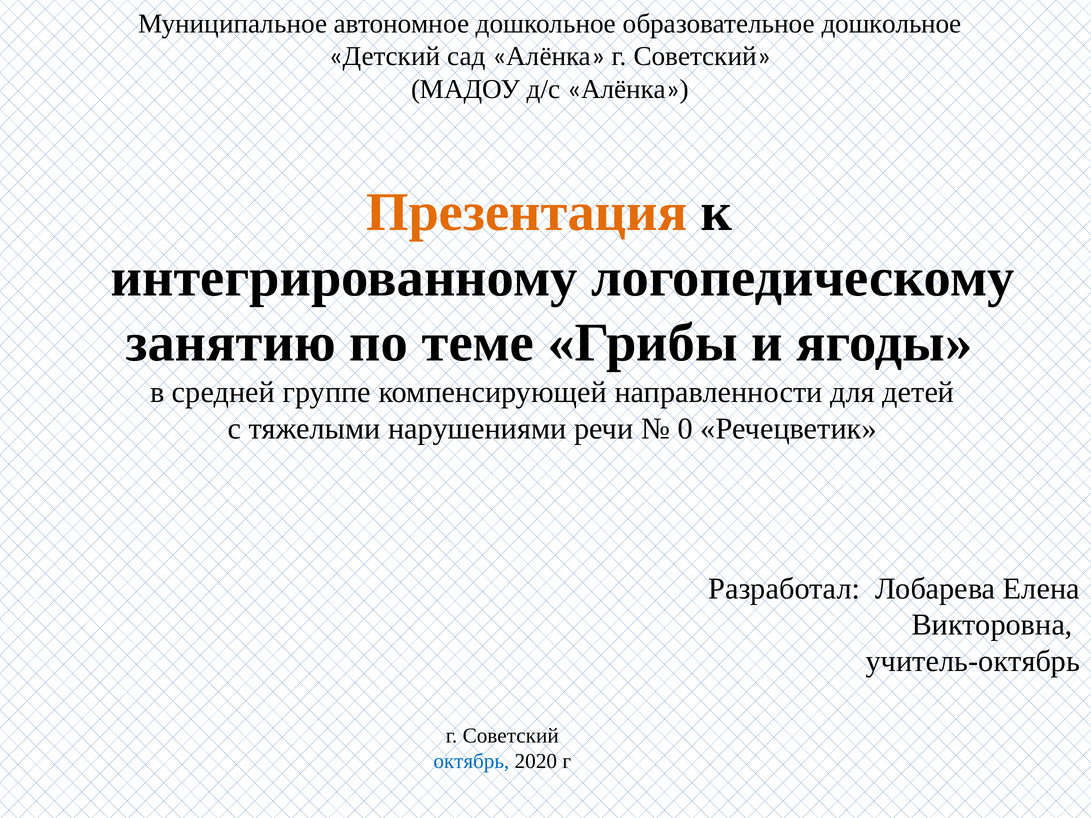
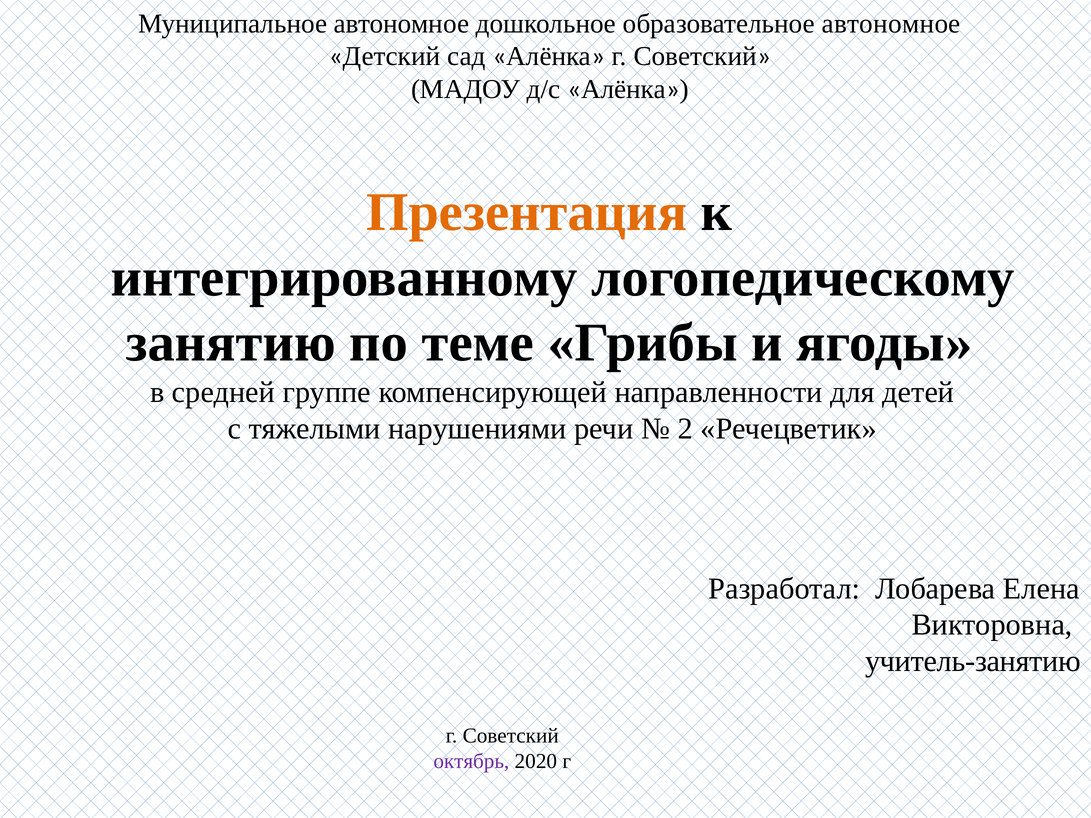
образовательное дошкольное: дошкольное -> автономное (891, 24)
0: 0 -> 2 (685, 429)
учитель-октябрь: учитель-октябрь -> учитель-занятию (973, 662)
октябрь colour: blue -> purple (471, 761)
